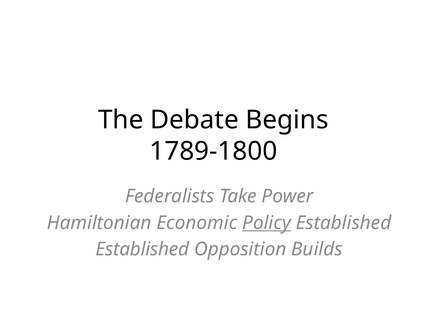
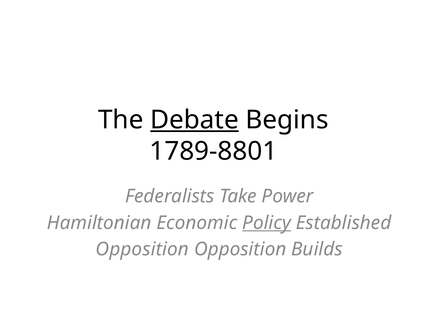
Debate underline: none -> present (194, 120)
1789-1800: 1789-1800 -> 1789-8801 (213, 151)
Established: Established -> Opposition (142, 250)
